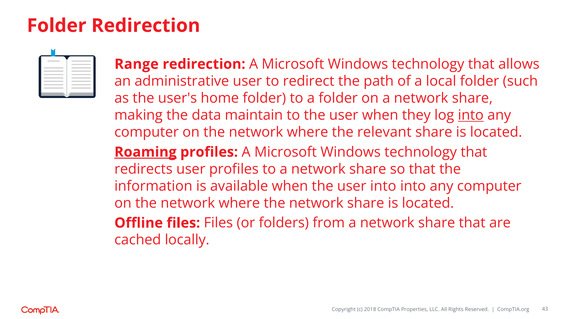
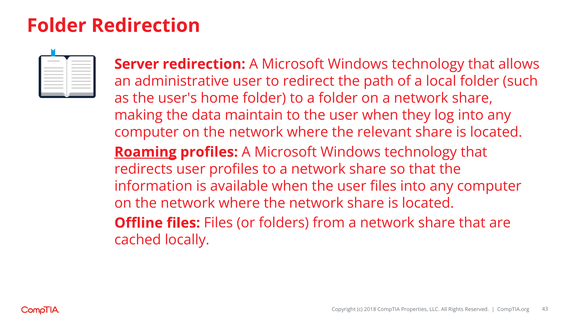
Range: Range -> Server (137, 64)
into underline: present -> none (471, 115)
user into: into -> files (383, 186)
